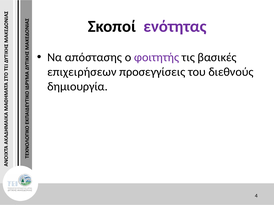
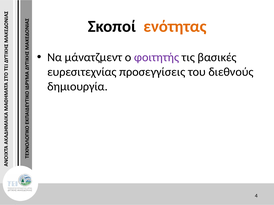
ενότητας colour: purple -> orange (175, 27)
απόστασης: απόστασης -> μάνατζμεντ (93, 57)
επιχειρήσεων: επιχειρήσεων -> ευρεσιτεχνίας (82, 72)
